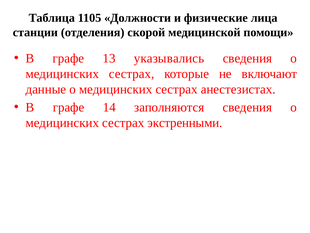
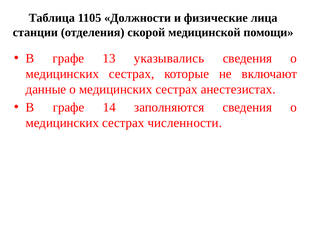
экстренными: экстренными -> численности (185, 123)
